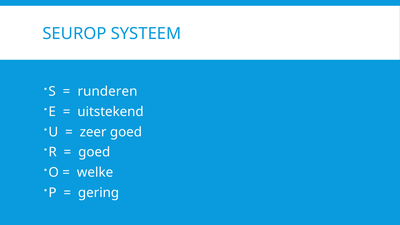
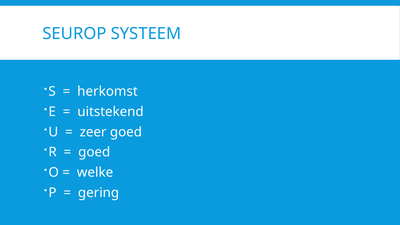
runderen: runderen -> herkomst (107, 91)
